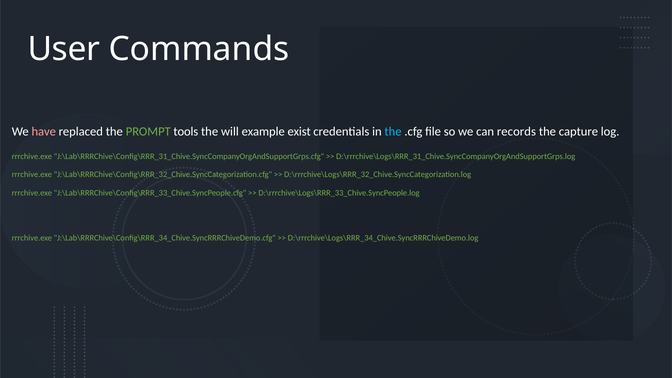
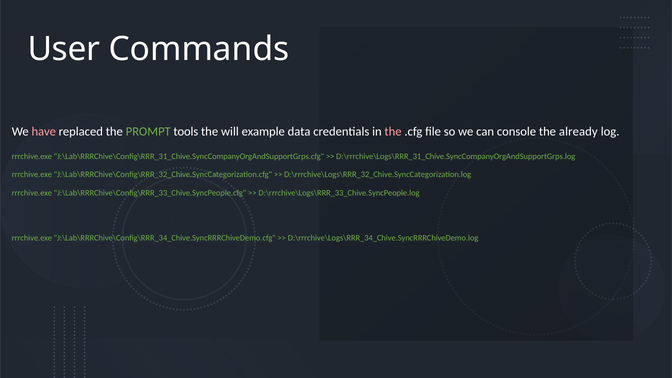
exist: exist -> data (299, 132)
the colour: light blue -> pink (393, 132)
records: records -> console (516, 132)
capture: capture -> already (578, 132)
